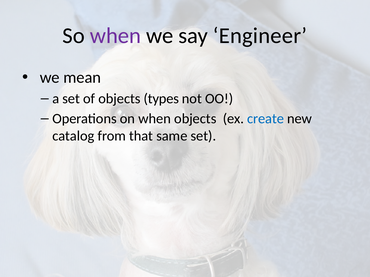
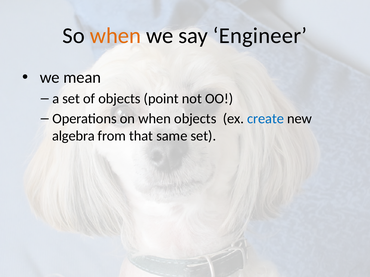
when colour: purple -> orange (115, 36)
types: types -> point (161, 99)
catalog: catalog -> algebra (73, 136)
